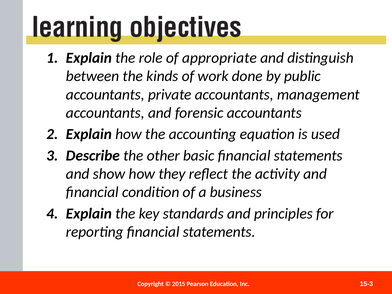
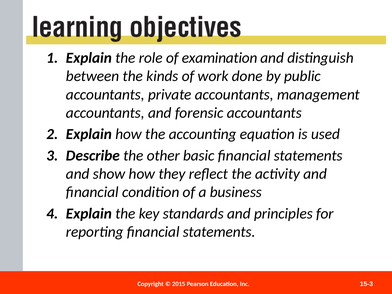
appropriate: appropriate -> examination (220, 58)
